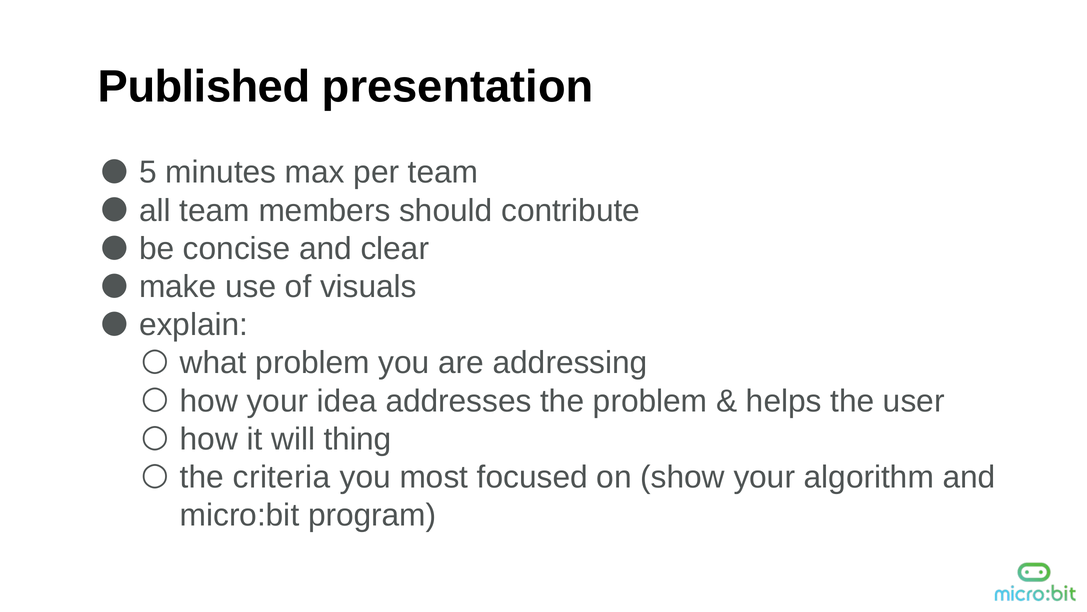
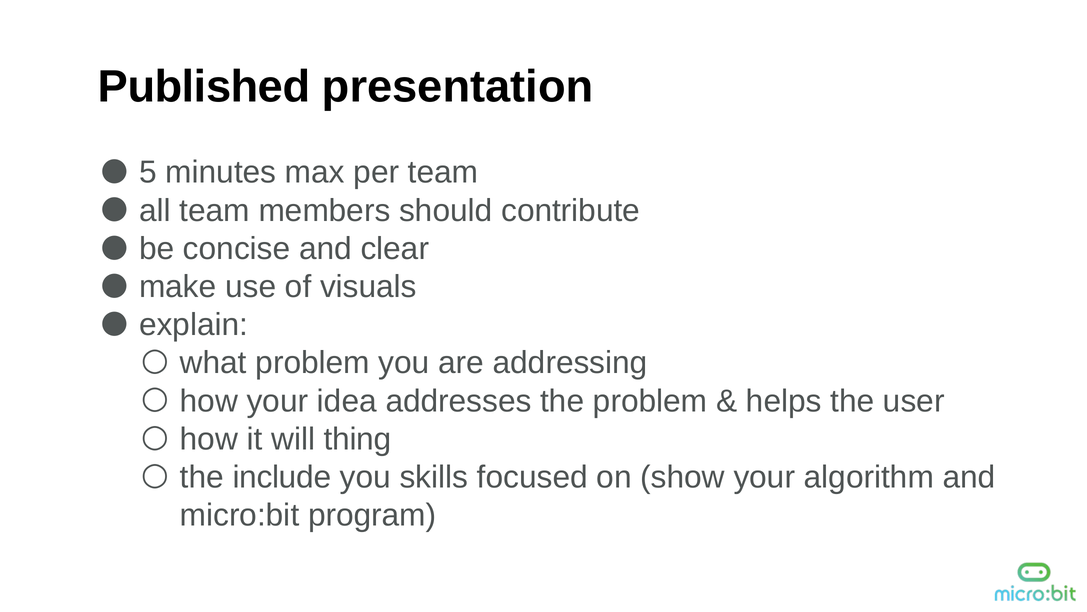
criteria: criteria -> include (282, 477)
most: most -> skills (434, 477)
